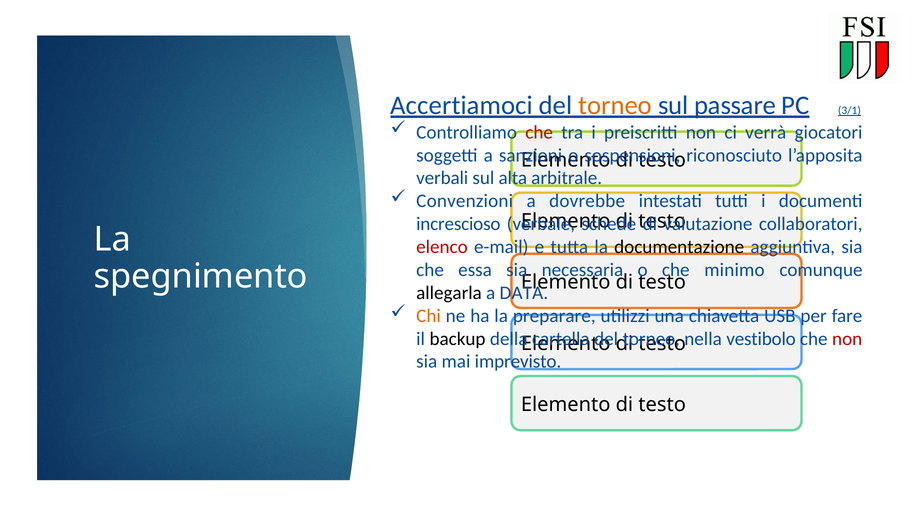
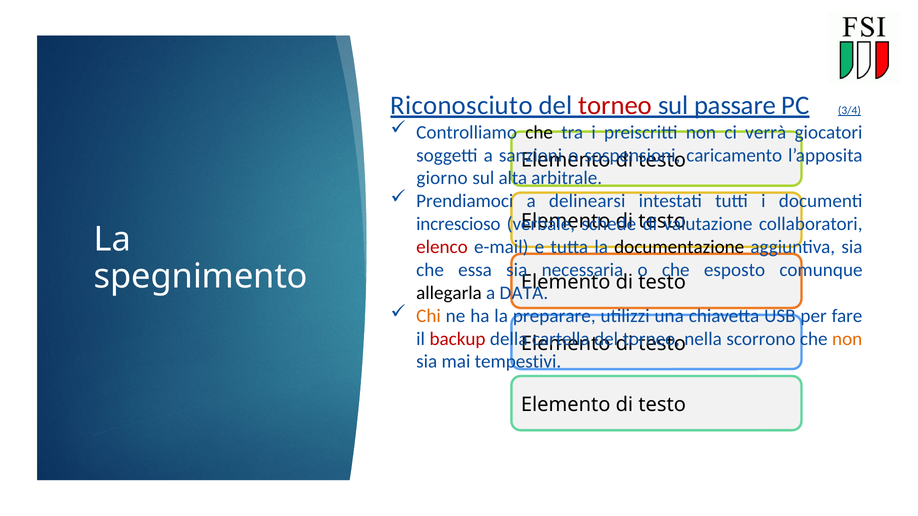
Accertiamoci: Accertiamoci -> Riconosciuto (462, 105)
torneo colour: orange -> red (615, 105)
3/1: 3/1 -> 3/4 (849, 110)
che colour: red -> black (539, 132)
riconosciuto: riconosciuto -> caricamento (734, 155)
verbali: verbali -> giorno (442, 178)
Convenzioni: Convenzioni -> Prendiamoci (465, 201)
dovrebbe: dovrebbe -> delinearsi (587, 201)
minimo: minimo -> esposto (735, 270)
backup colour: black -> red (458, 339)
vestibolo: vestibolo -> scorrono (761, 339)
non colour: red -> orange (847, 339)
imprevisto: imprevisto -> tempestivi (518, 362)
